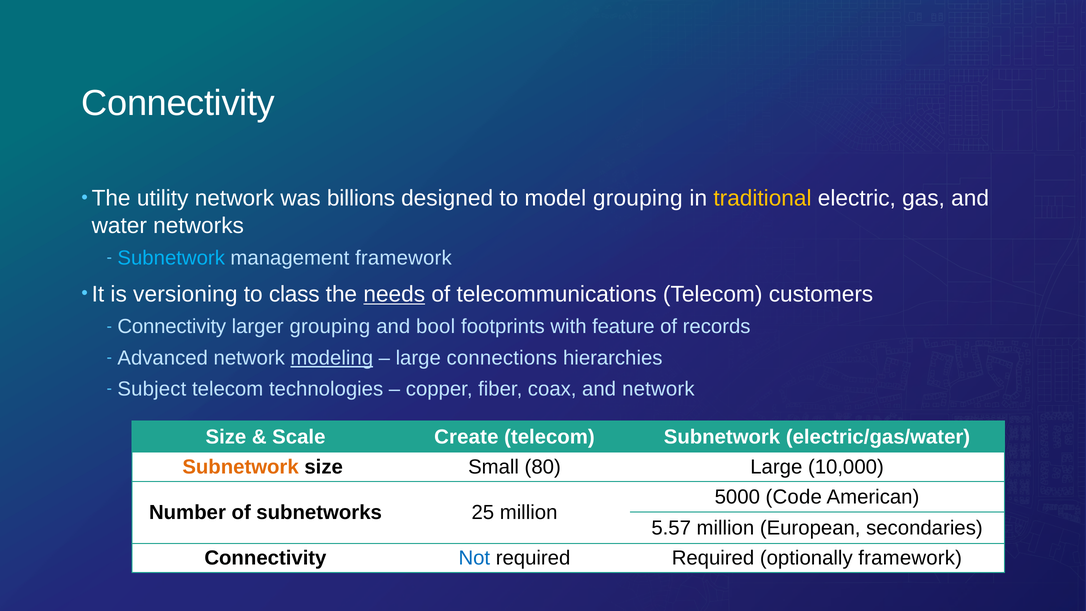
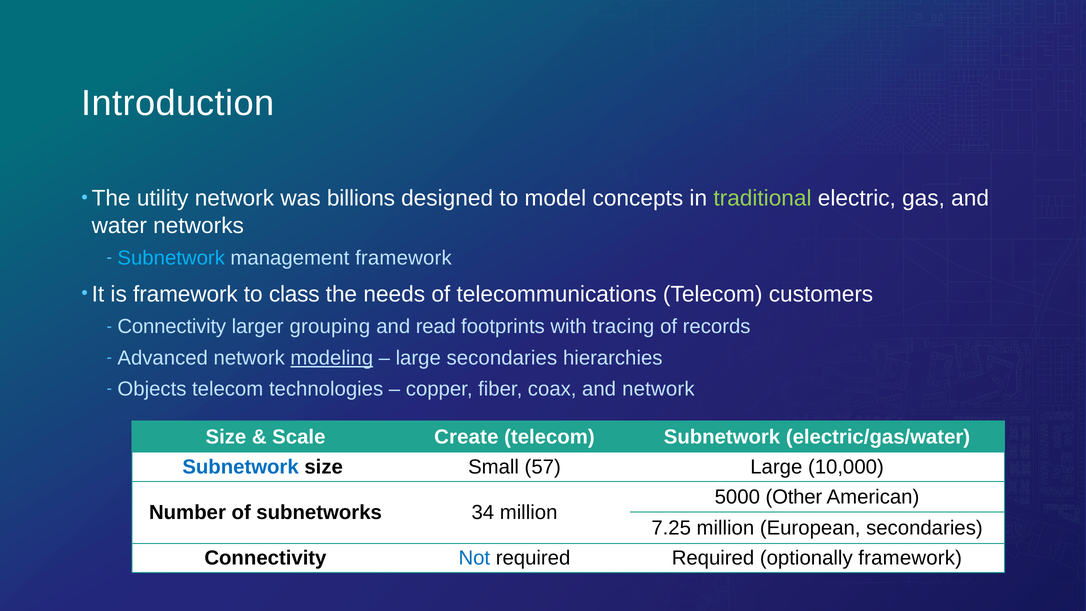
Connectivity: Connectivity -> Introduction (178, 103)
model grouping: grouping -> concepts (638, 198)
traditional colour: yellow -> light green (763, 198)
is versioning: versioning -> framework (185, 294)
needs underline: present -> none (394, 294)
bool: bool -> read (436, 327)
feature: feature -> tracing (623, 327)
large connections: connections -> secondaries (502, 358)
Subject: Subject -> Objects (152, 389)
Subnetwork colour: orange -> blue (241, 467)
80: 80 -> 57 (543, 467)
Code: Code -> Other (794, 497)
25: 25 -> 34 (483, 513)
5.57: 5.57 -> 7.25 (671, 528)
